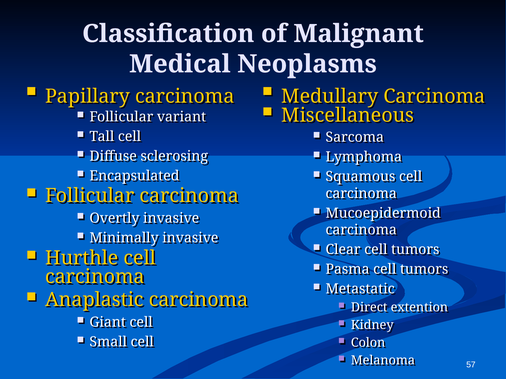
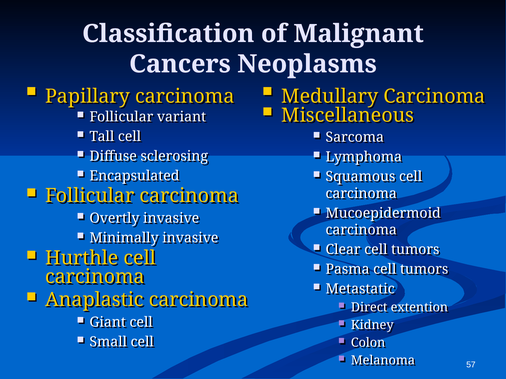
Medical: Medical -> Cancers (180, 64)
